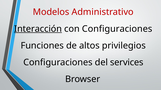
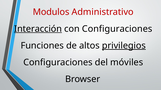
Modelos: Modelos -> Modulos (51, 12)
privilegios underline: none -> present (124, 46)
services: services -> móviles (127, 63)
